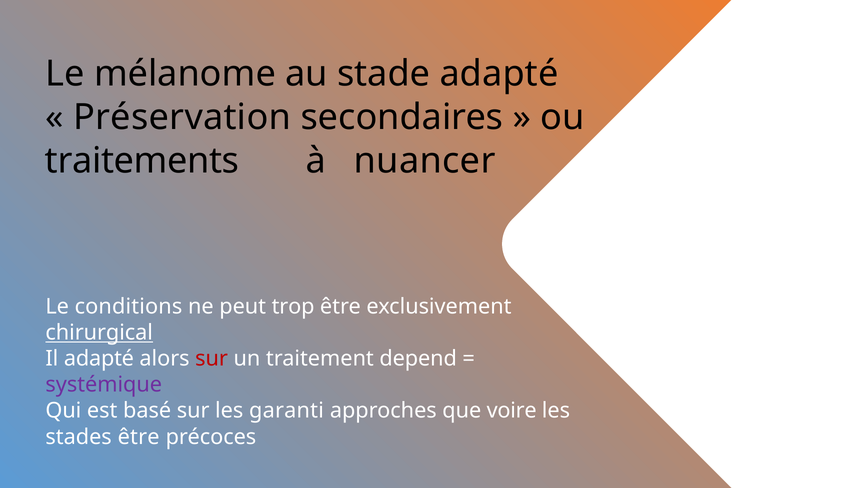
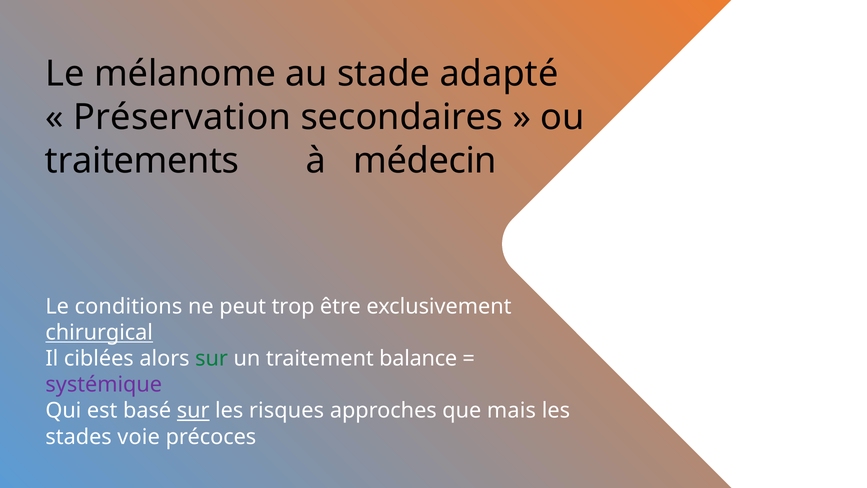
nuancer: nuancer -> médecin (425, 161)
Il adapté: adapté -> ciblées (99, 359)
sur colour: red -> green (212, 359)
depend: depend -> balance (418, 359)
sur underline: none -> present (193, 411)
garanti: garanti -> risques (287, 411)
voire: voire -> mais (511, 411)
stades être: être -> voie (139, 437)
